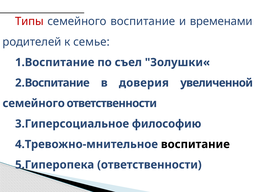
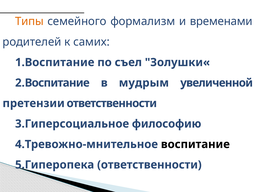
Типы colour: red -> orange (29, 21)
семейного воспитание: воспитание -> формализм (143, 21)
семье: семье -> самих (92, 42)
доверия: доверия -> мудрым (144, 83)
семейного: семейного -> претензии (34, 103)
